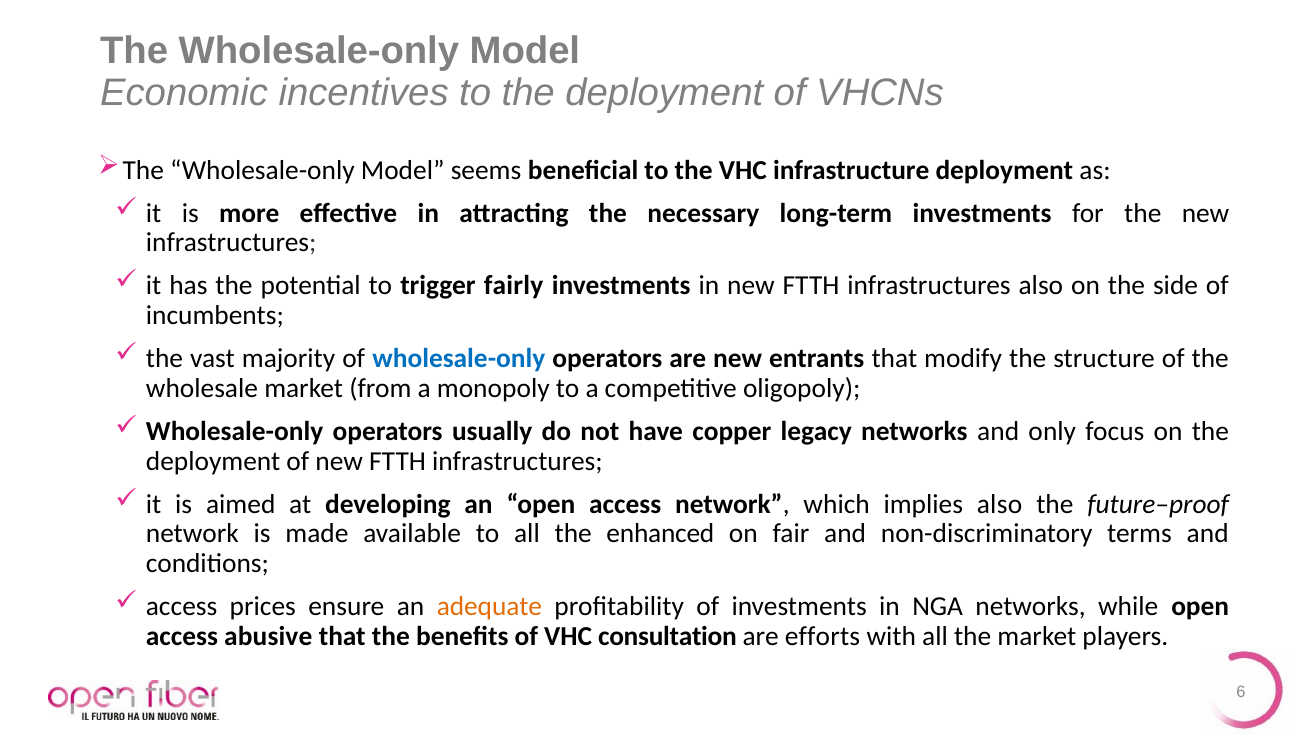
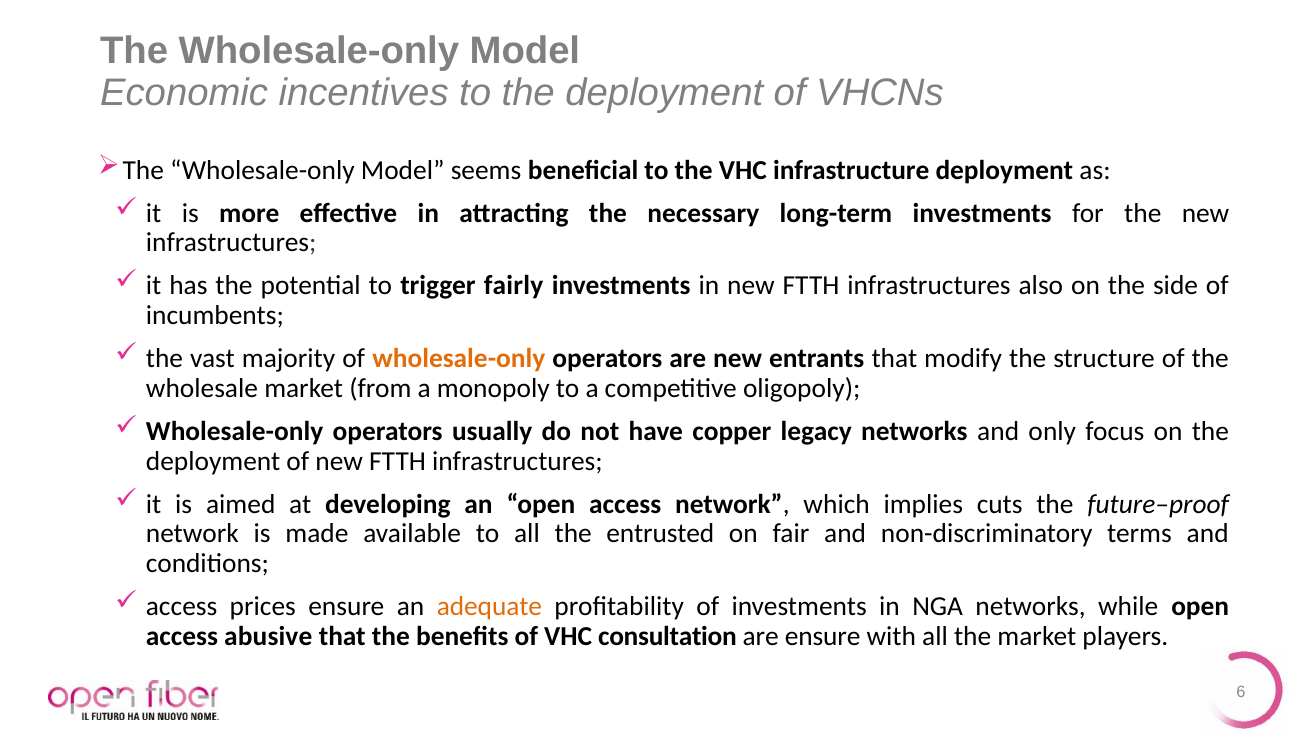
wholesale-only colour: blue -> orange (459, 359)
implies also: also -> cuts (1000, 504)
enhanced: enhanced -> entrusted (660, 534)
are efforts: efforts -> ensure (823, 636)
